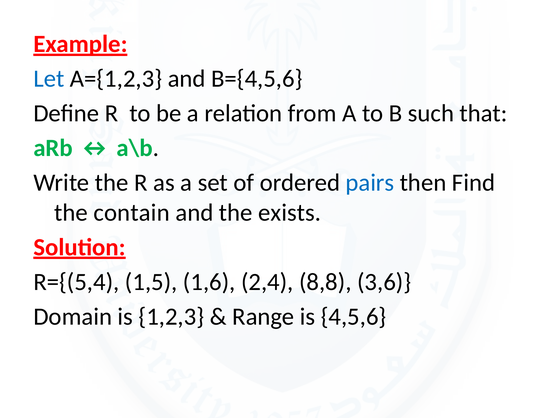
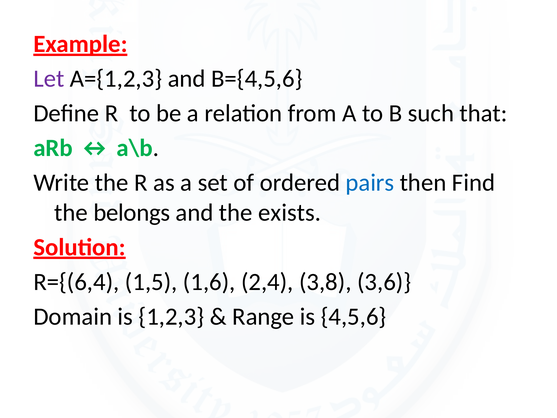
Let colour: blue -> purple (49, 79)
contain: contain -> belongs (132, 212)
R={(5,4: R={(5,4 -> R={(6,4 (76, 282)
8,8: 8,8 -> 3,8 (325, 282)
